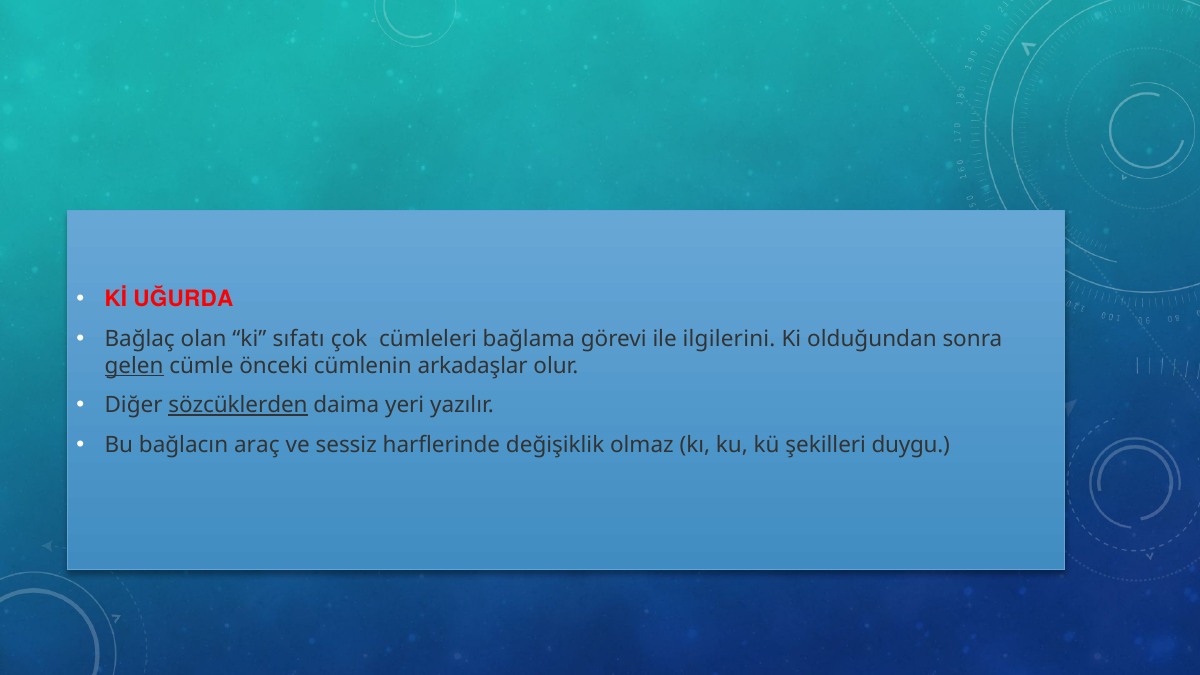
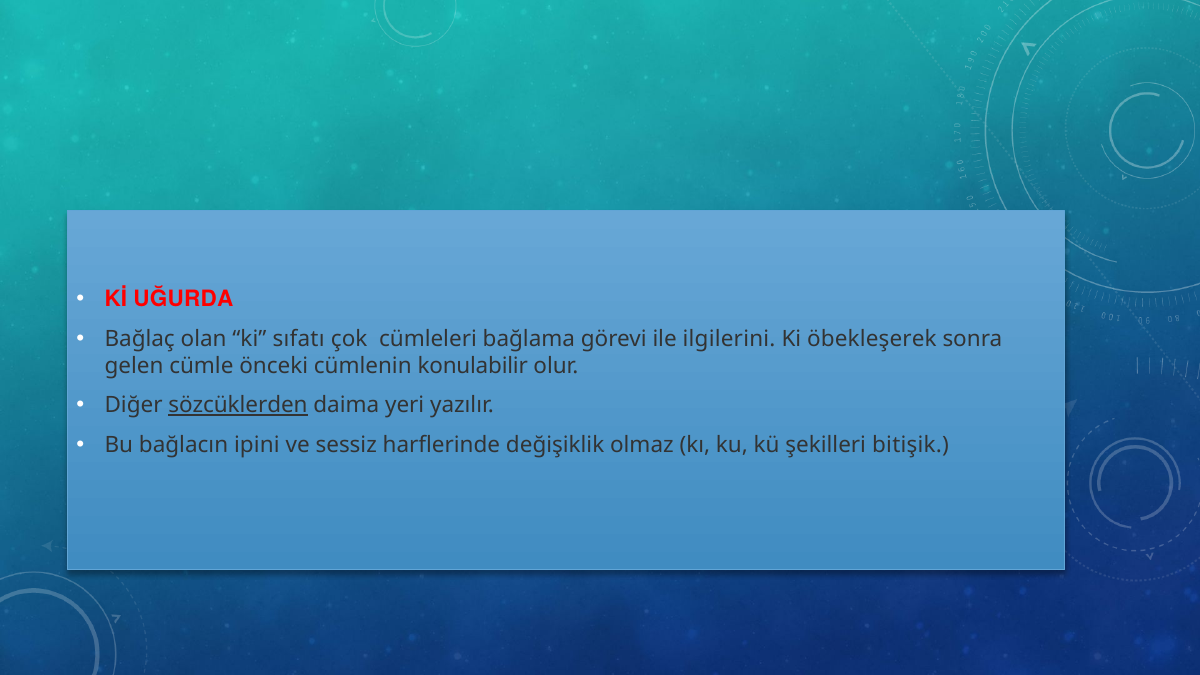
olduğundan: olduğundan -> öbekleşerek (872, 339)
gelen underline: present -> none (134, 366)
arkadaşlar: arkadaşlar -> konulabilir (473, 366)
araç: araç -> ipini (257, 445)
duygu: duygu -> bitişik (911, 445)
